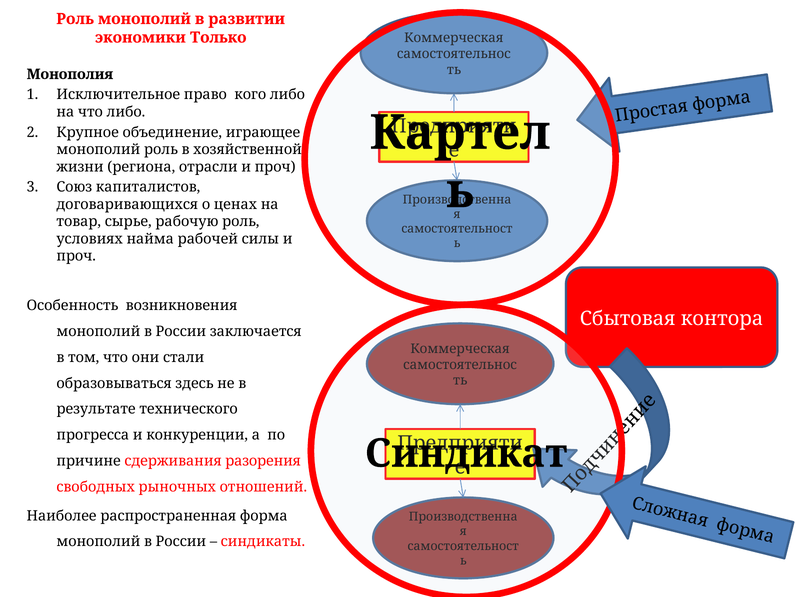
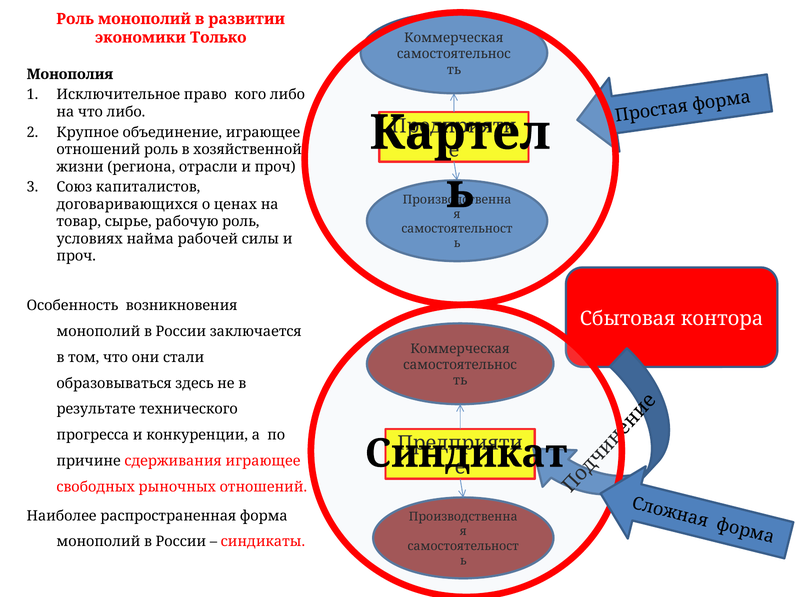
монополий: монополий -> отношений (98, 150)
сдерживания разорения: разорения -> играющее (263, 461)
